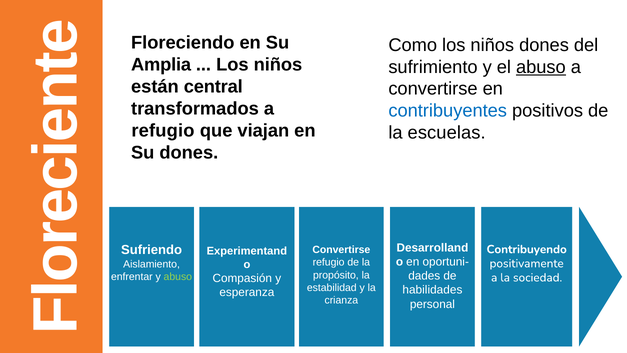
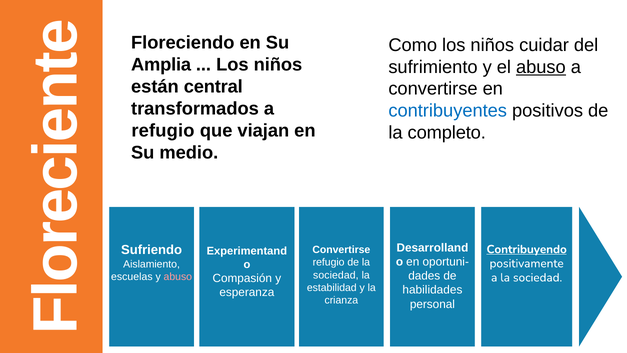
niños dones: dones -> cuidar (544, 45)
escuelas: escuelas -> completo (447, 133)
Su dones: dones -> medio (189, 153)
Contribuyendo underline: none -> present (527, 249)
propósito: propósito -> sociedad (336, 275)
enfrentar: enfrentar -> escuelas (132, 276)
abuso colour: light green -> pink (178, 276)
